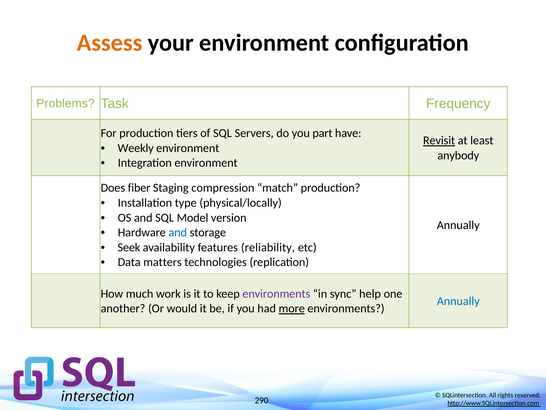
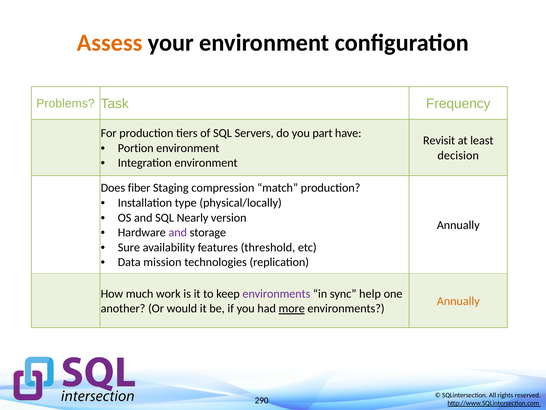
Revisit underline: present -> none (439, 140)
Weekly: Weekly -> Portion (136, 148)
anybody: anybody -> decision (458, 155)
Model: Model -> Nearly (193, 217)
and colour: blue -> purple (178, 232)
Seek: Seek -> Sure (129, 247)
reliability: reliability -> threshold (268, 247)
matters: matters -> mission (162, 262)
Annually colour: blue -> orange (458, 301)
